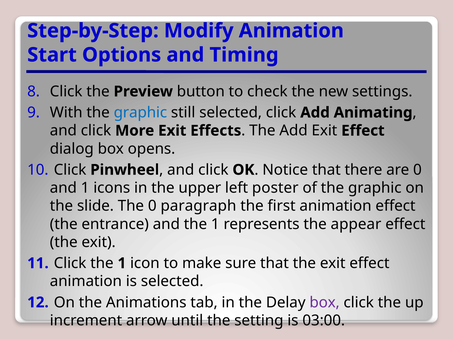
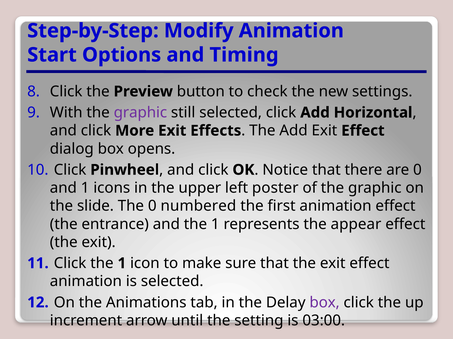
graphic colour: blue -> purple (140, 113)
Animating: Animating -> Horizontal (373, 113)
paragraph: paragraph -> numbered (198, 206)
